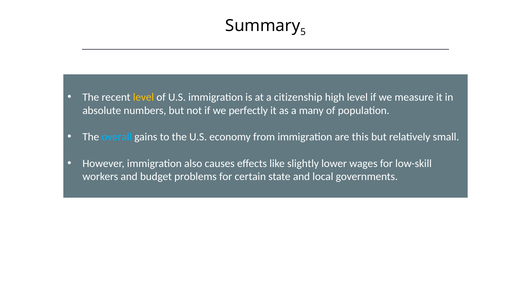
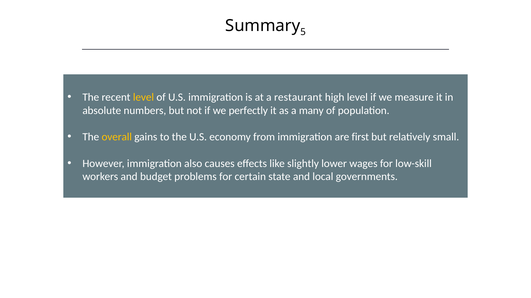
citizenship: citizenship -> restaurant (298, 97)
overall colour: light blue -> yellow (117, 137)
this: this -> first (360, 137)
